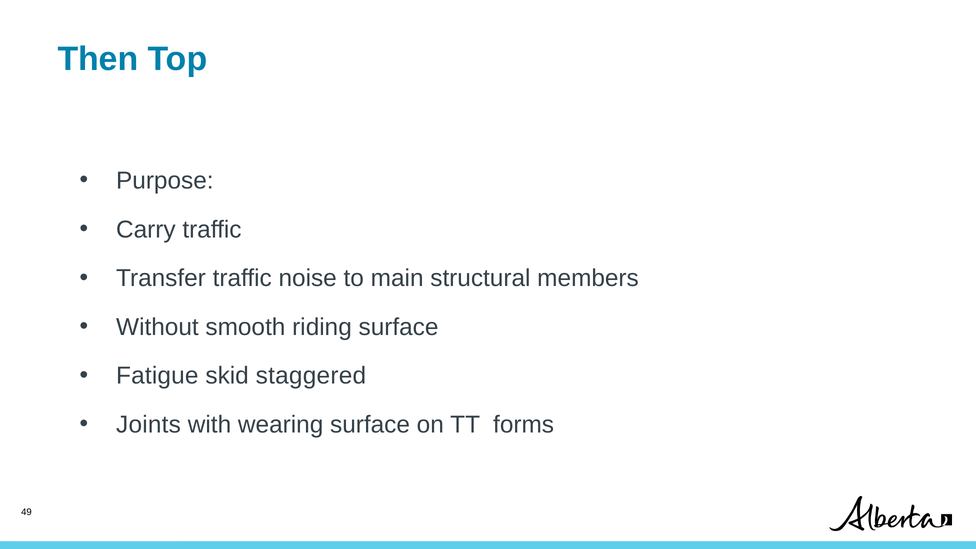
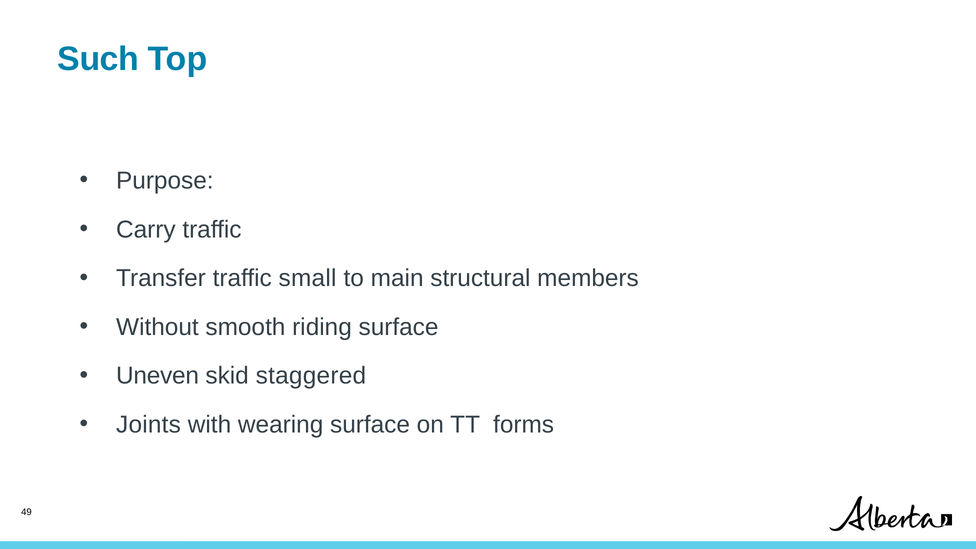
Then: Then -> Such (98, 59)
noise: noise -> small (308, 278)
Fatigue: Fatigue -> Uneven (158, 376)
